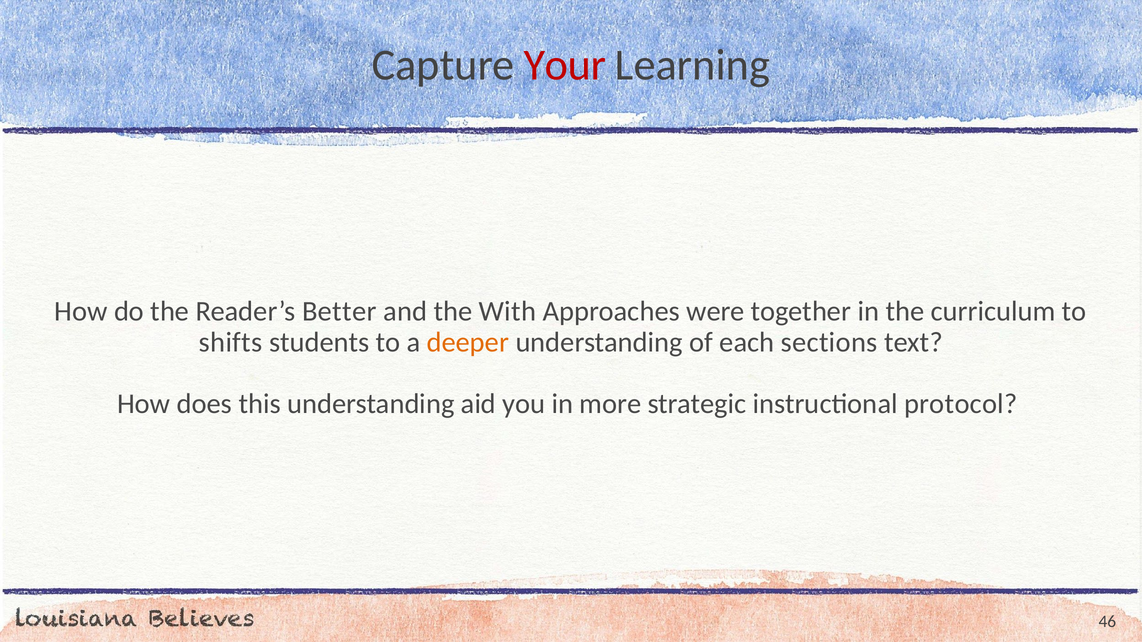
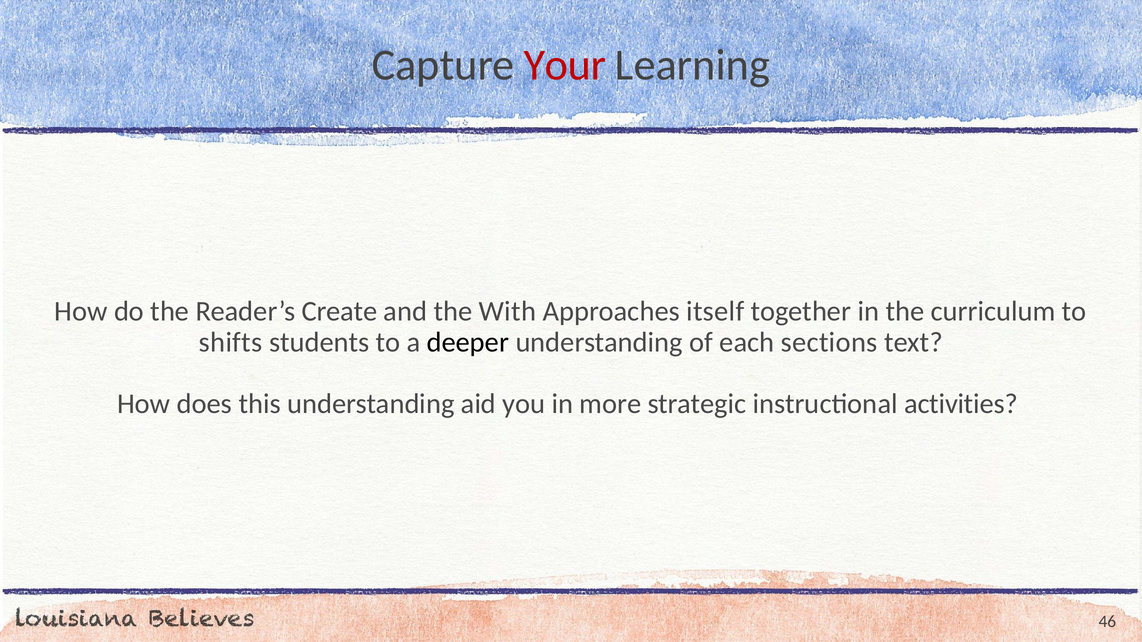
Better: Better -> Create (340, 312)
were: were -> itself (715, 312)
deeper colour: orange -> black (468, 342)
protocol: protocol -> activities (961, 404)
